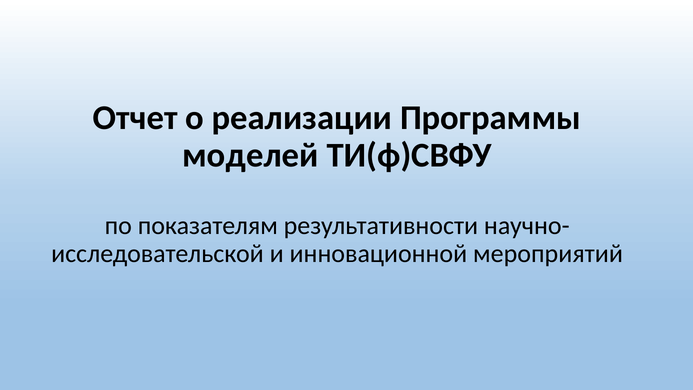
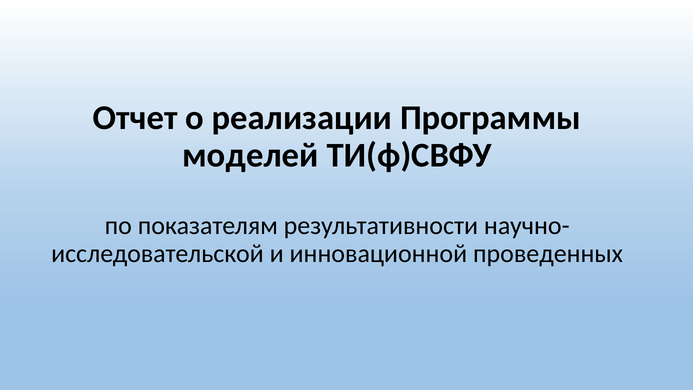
мероприятий: мероприятий -> проведенных (548, 254)
